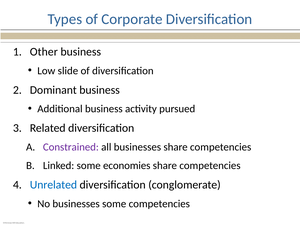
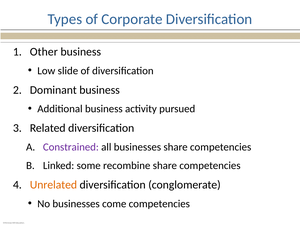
economies: economies -> recombine (127, 166)
Unrelated colour: blue -> orange (53, 185)
businesses some: some -> come (114, 204)
